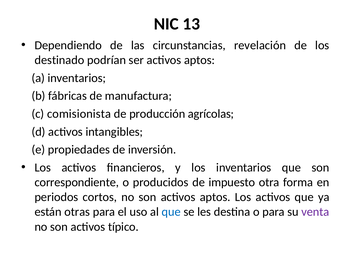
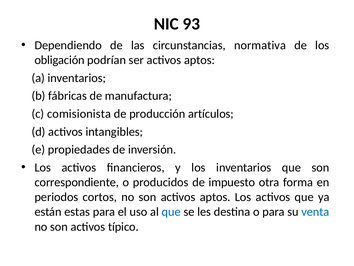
13: 13 -> 93 (191, 24)
revelación: revelación -> normativa (260, 45)
destinado: destinado -> obligación (60, 60)
agrícolas: agrícolas -> artículos (211, 114)
otras: otras -> estas (77, 212)
venta colour: purple -> blue (315, 212)
